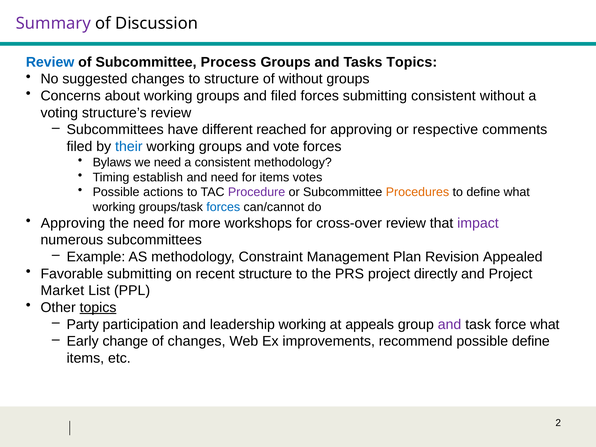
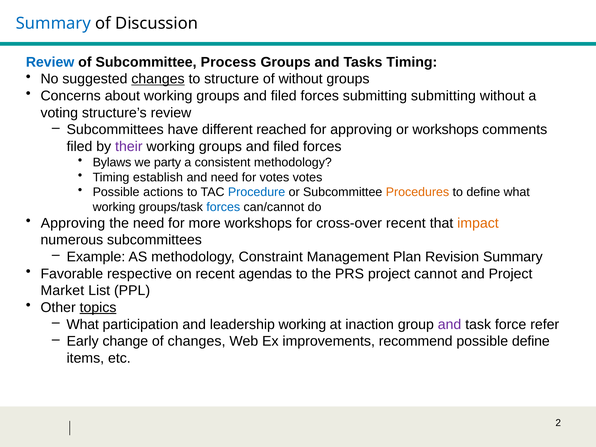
Summary colour: purple -> blue (53, 23)
Tasks Topics: Topics -> Timing (412, 62)
changes underline: none -> present (158, 79)
submitting consistent: consistent -> submitting (443, 96)
or respective: respective -> workshops (446, 130)
their colour: blue -> purple (129, 147)
vote: vote -> filed (286, 147)
we need: need -> party (168, 162)
for items: items -> votes (274, 177)
Procedure colour: purple -> blue (257, 192)
cross-over review: review -> recent (406, 223)
impact colour: purple -> orange (478, 223)
Revision Appealed: Appealed -> Summary (513, 257)
Favorable submitting: submitting -> respective (139, 274)
recent structure: structure -> agendas (265, 274)
directly: directly -> cannot (436, 274)
Party: Party -> What (83, 324)
appeals: appeals -> inaction (370, 324)
force what: what -> refer (545, 324)
